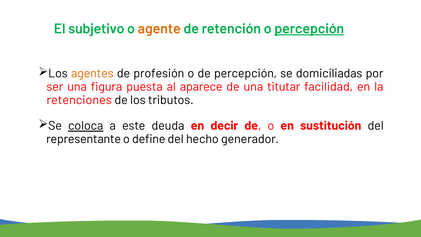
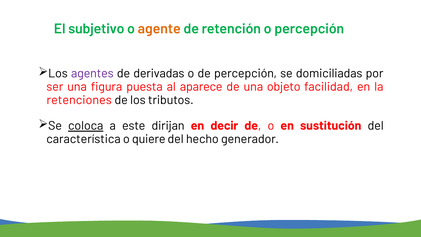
percepción underline: present -> none (309, 29)
agentes colour: orange -> purple (92, 74)
profesión: profesión -> derivadas (159, 74)
titutar: titutar -> objeto (284, 87)
deuda: deuda -> dirijan (168, 126)
representante: representante -> característica (83, 139)
define: define -> quiere (149, 139)
